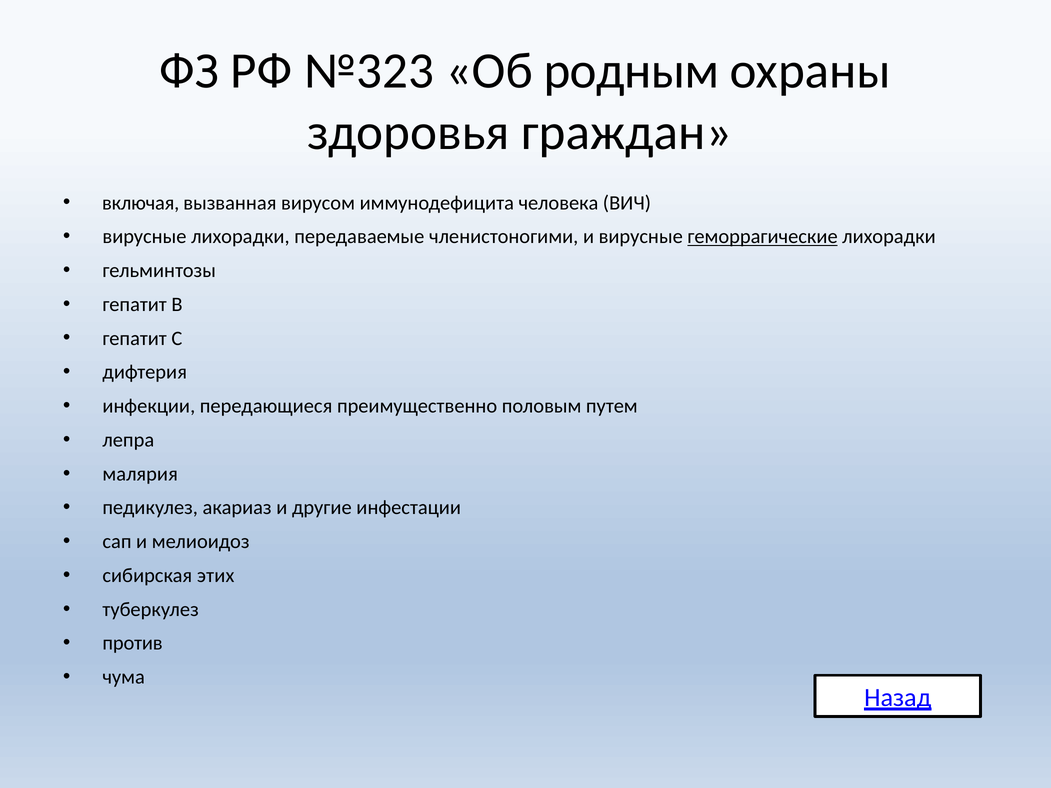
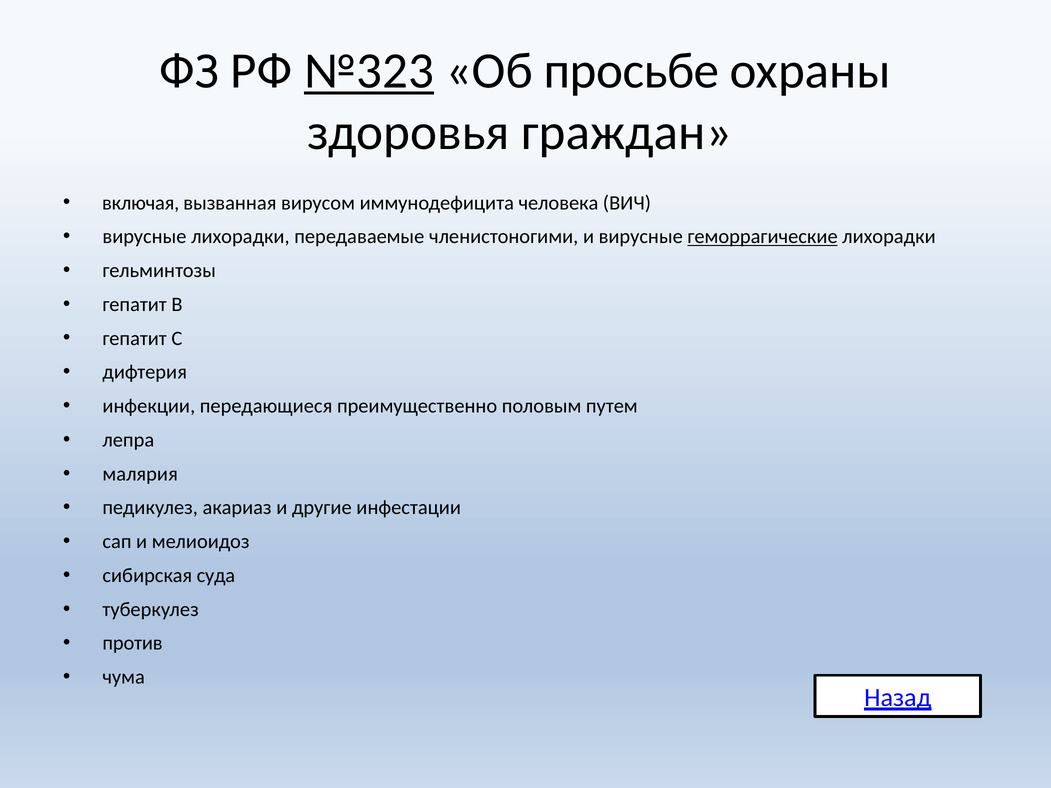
№323 underline: none -> present (369, 71)
родным: родным -> просьбе (631, 71)
этих: этих -> суда (216, 576)
